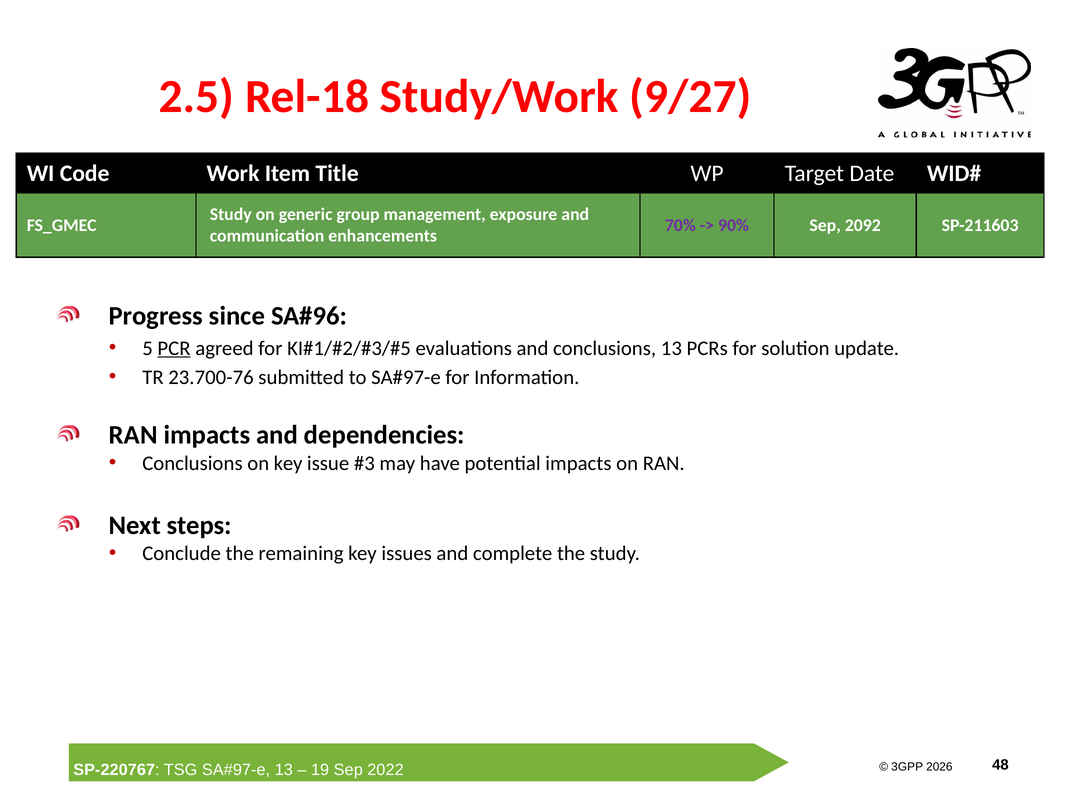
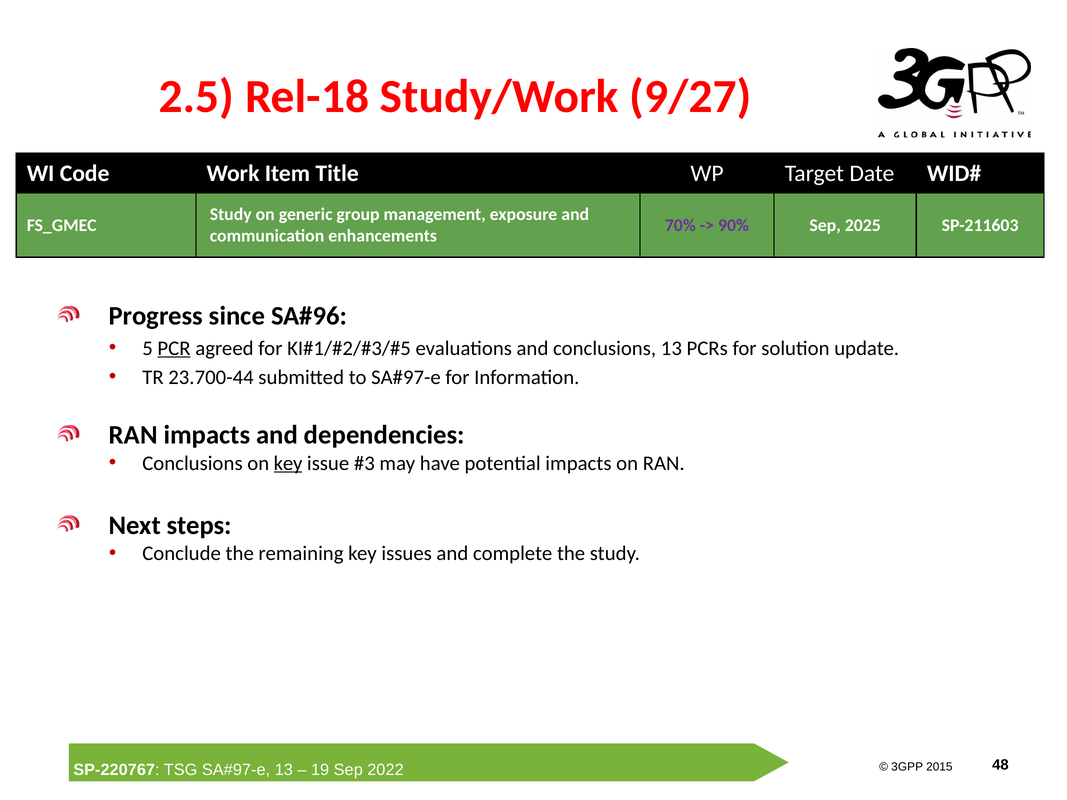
2092: 2092 -> 2025 (863, 225)
23.700-76: 23.700-76 -> 23.700-44 (211, 377)
key underline: none -> present (288, 463)
2026: 2026 -> 2015 (939, 767)
